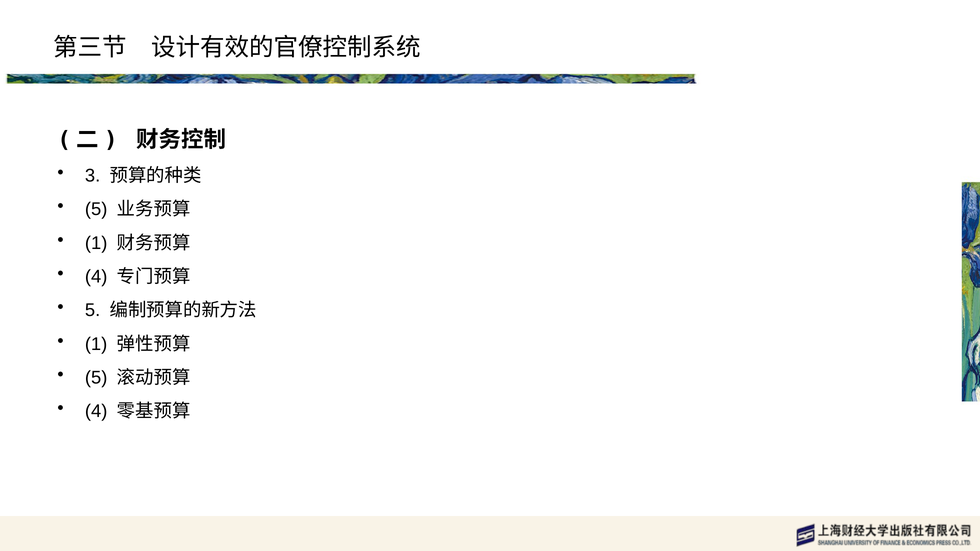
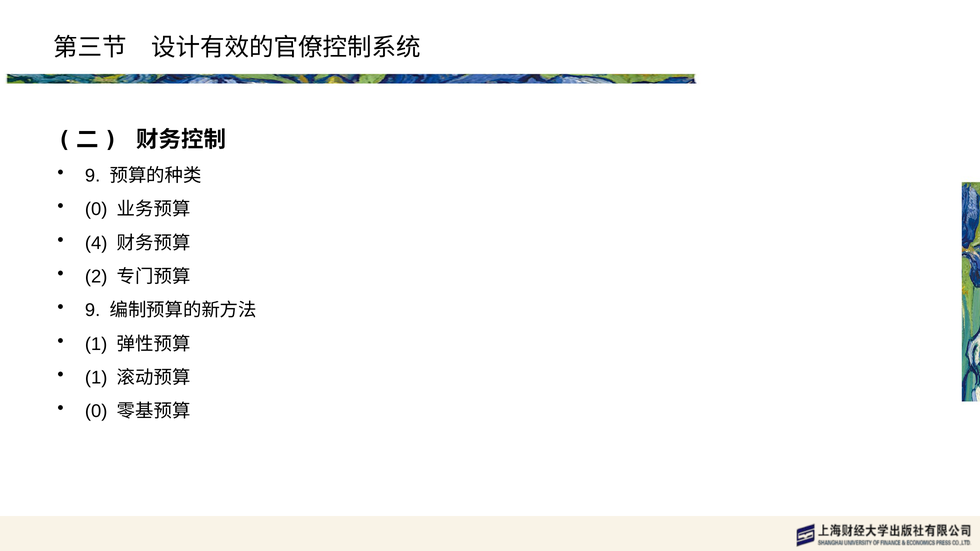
3: 3 -> 9 (93, 176)
5: 5 -> 0 (96, 209)
1: 1 -> 4 (96, 243)
4: 4 -> 2 (96, 277)
5: 5 -> 9 (93, 310)
5: 5 -> 1 (96, 378)
4: 4 -> 0 (96, 411)
